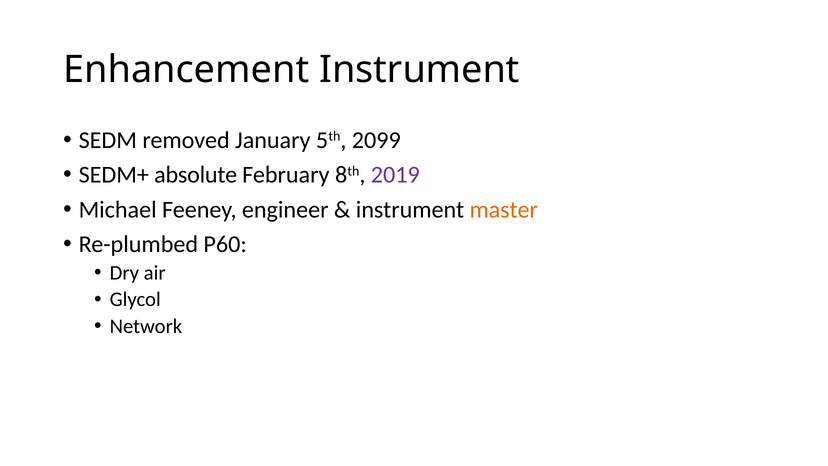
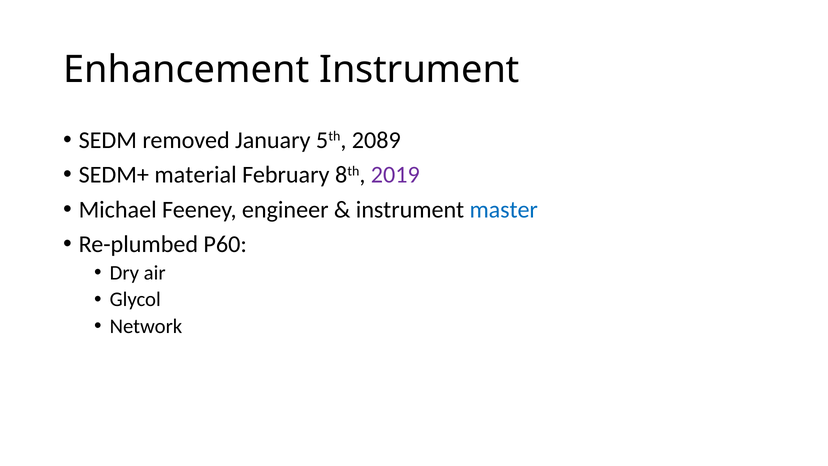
2099: 2099 -> 2089 (376, 140)
absolute: absolute -> material (196, 175)
master colour: orange -> blue (504, 209)
